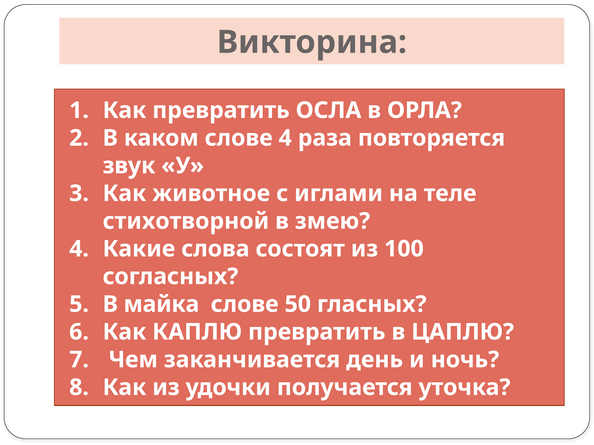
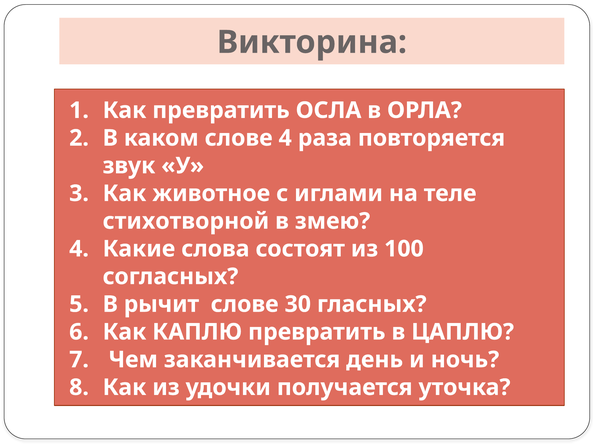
майка: майка -> рычит (161, 305)
50: 50 -> 30 (298, 305)
